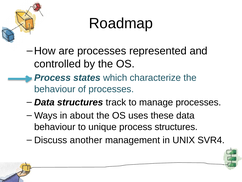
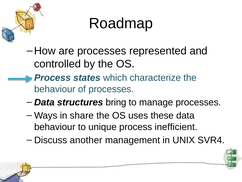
track: track -> bring (116, 102)
about: about -> share (82, 115)
process structures: structures -> inefficient (176, 127)
